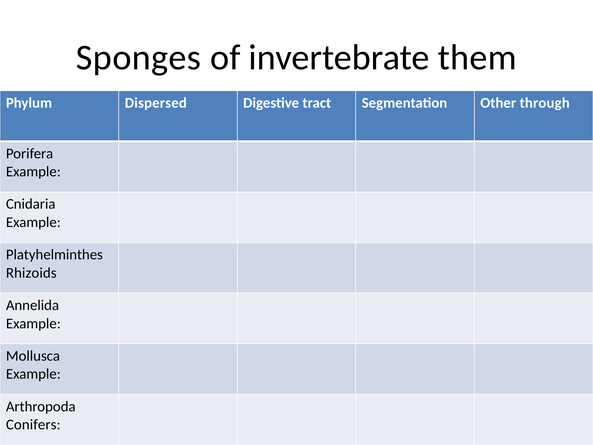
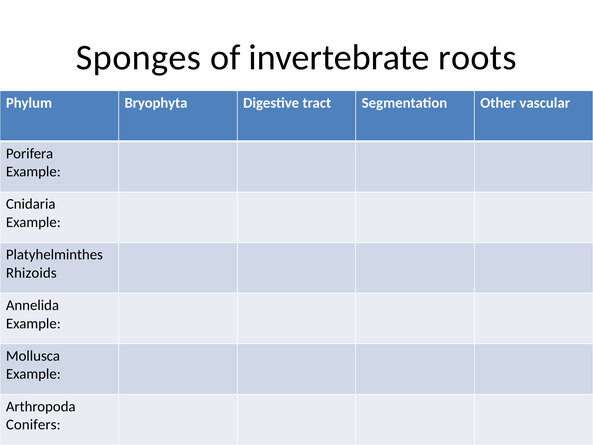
them: them -> roots (477, 57)
Dispersed: Dispersed -> Bryophyta (156, 103)
through: through -> vascular (545, 103)
